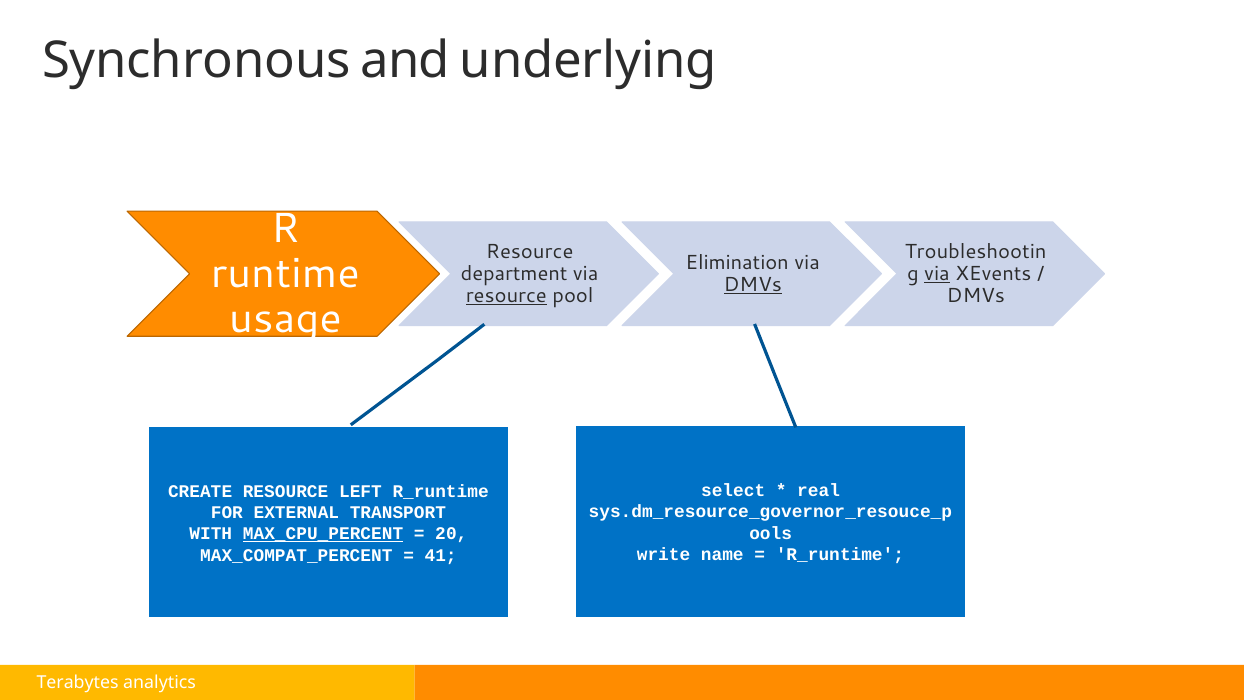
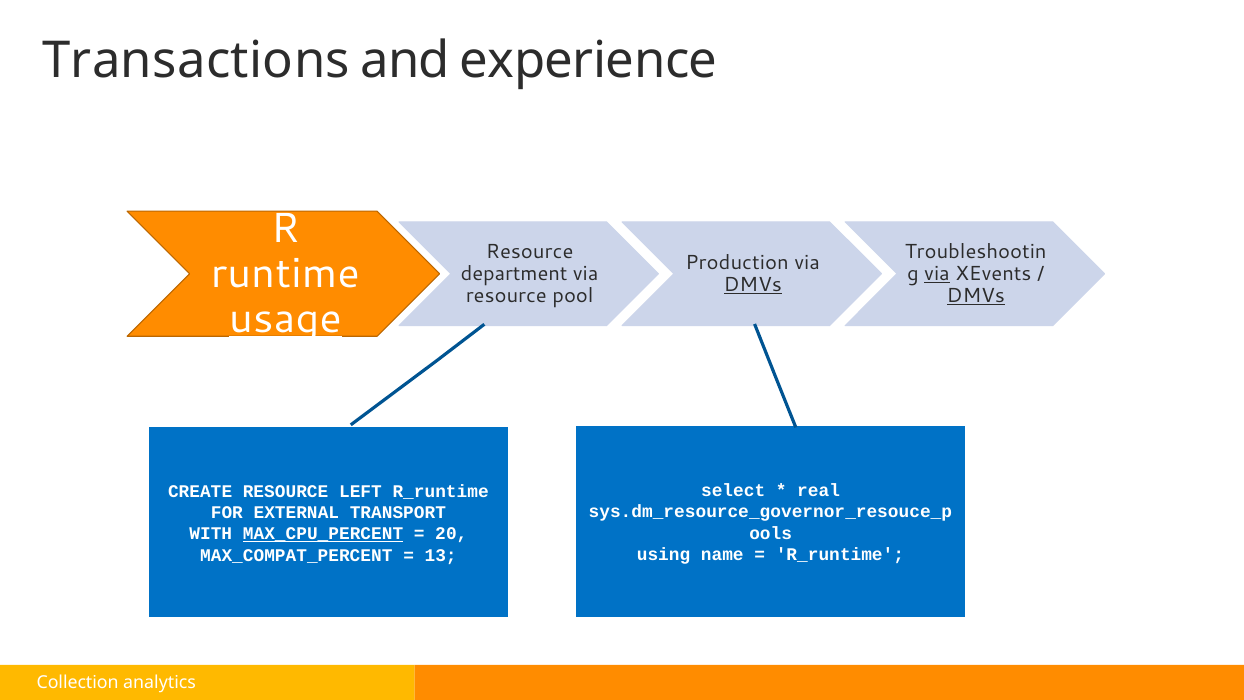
Synchronous: Synchronous -> Transactions (196, 60)
underlying: underlying -> experience (589, 60)
Elimination: Elimination -> Production (737, 262)
resource underline: present -> none (506, 295)
DMVs underline: none -> present (976, 295)
usage underline: none -> present (285, 319)
write: write -> using (664, 554)
41: 41 -> 13 (441, 555)
Terabytes: Terabytes -> Collection (78, 682)
